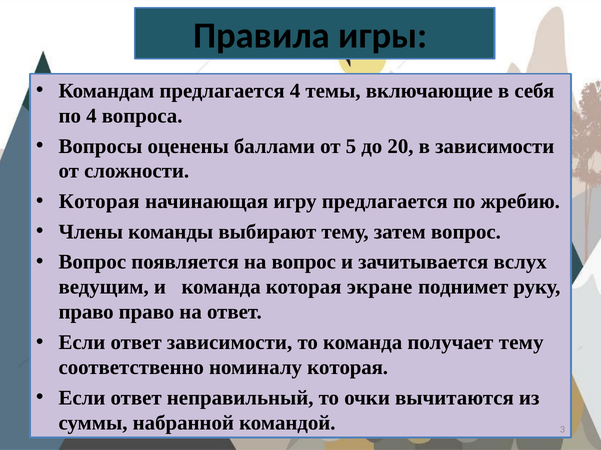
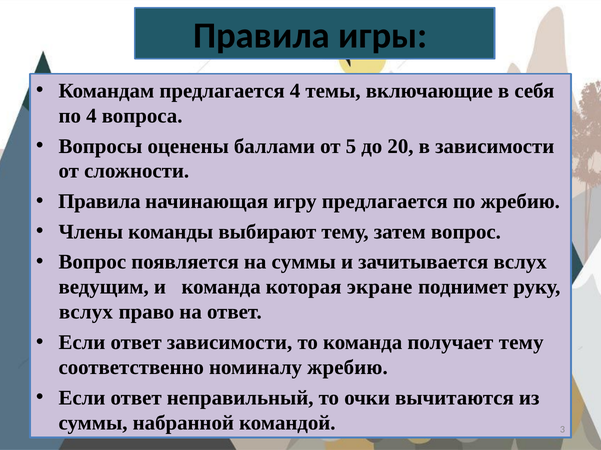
Которая: Которая -> Правила (99, 202)
на вопрос: вопрос -> суммы (304, 263)
право: право -> вслух (86, 313)
номиналу которая: которая -> жребию (347, 368)
